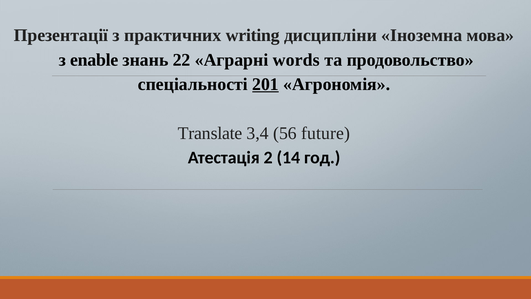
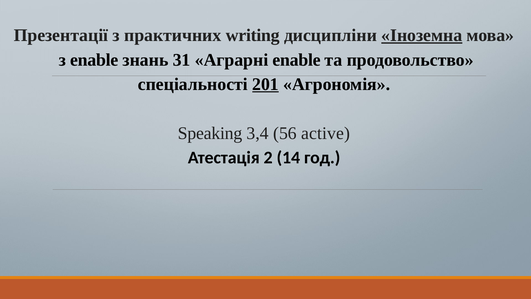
Іноземна underline: none -> present (422, 35)
22: 22 -> 31 (182, 60)
Аграрні words: words -> enable (296, 60)
Translate: Translate -> Speaking (210, 133)
future: future -> active (326, 133)
